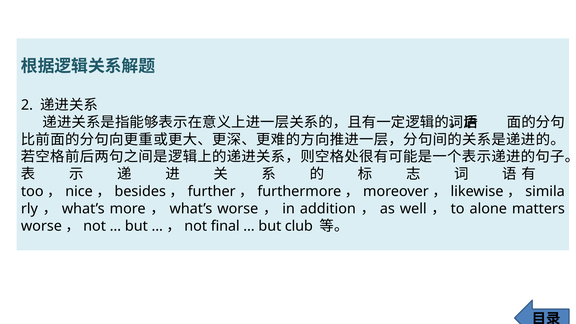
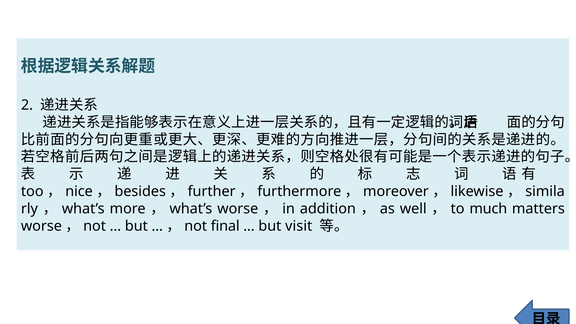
alone: alone -> much (488, 209)
club: club -> visit (299, 226)
